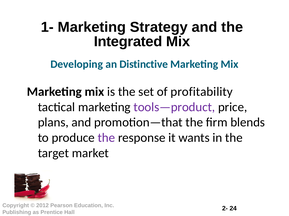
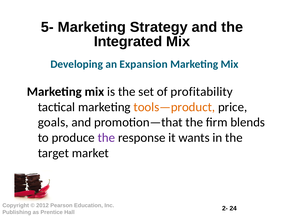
1-: 1- -> 5- (47, 27)
Distinctive: Distinctive -> Expansion (144, 64)
tools—product colour: purple -> orange (174, 107)
plans: plans -> goals (53, 123)
